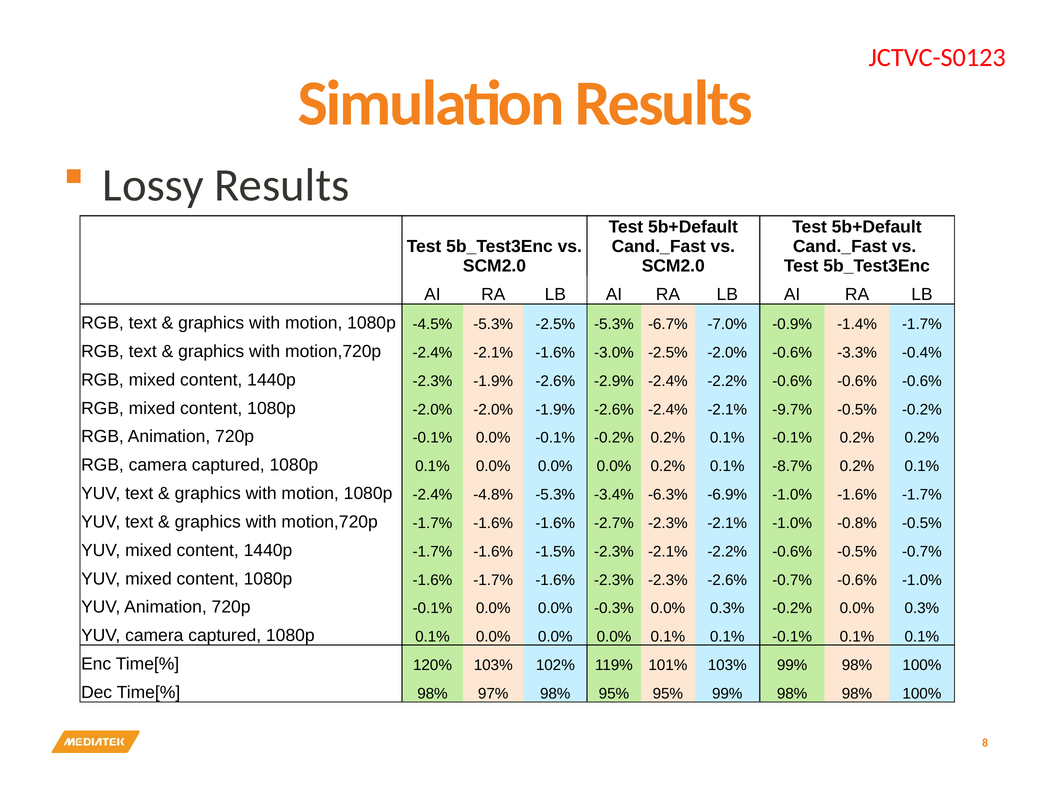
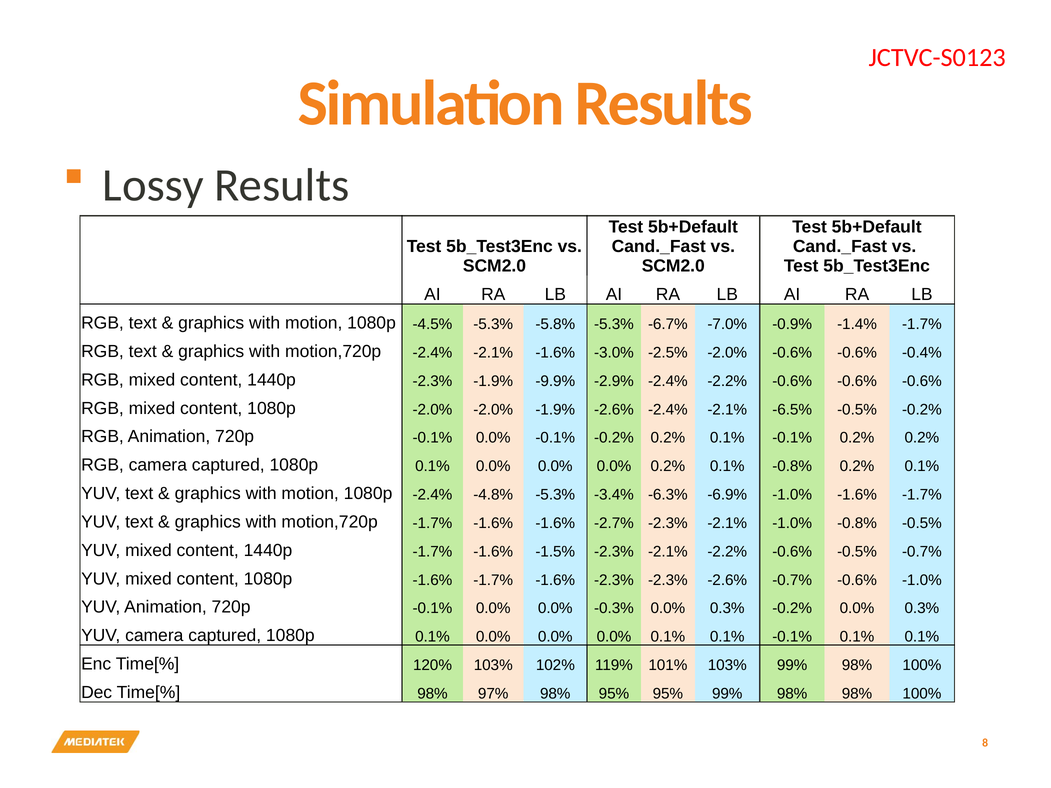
-5.3% -2.5%: -2.5% -> -5.8% (555, 324)
-2.0% -0.6% -3.3%: -3.3% -> -0.6% (857, 353)
-2.3% -1.9% -2.6%: -2.6% -> -9.9% (555, 381)
-9.7%: -9.7% -> -6.5% (792, 410)
0.1% -8.7%: -8.7% -> -0.8% (792, 466)
